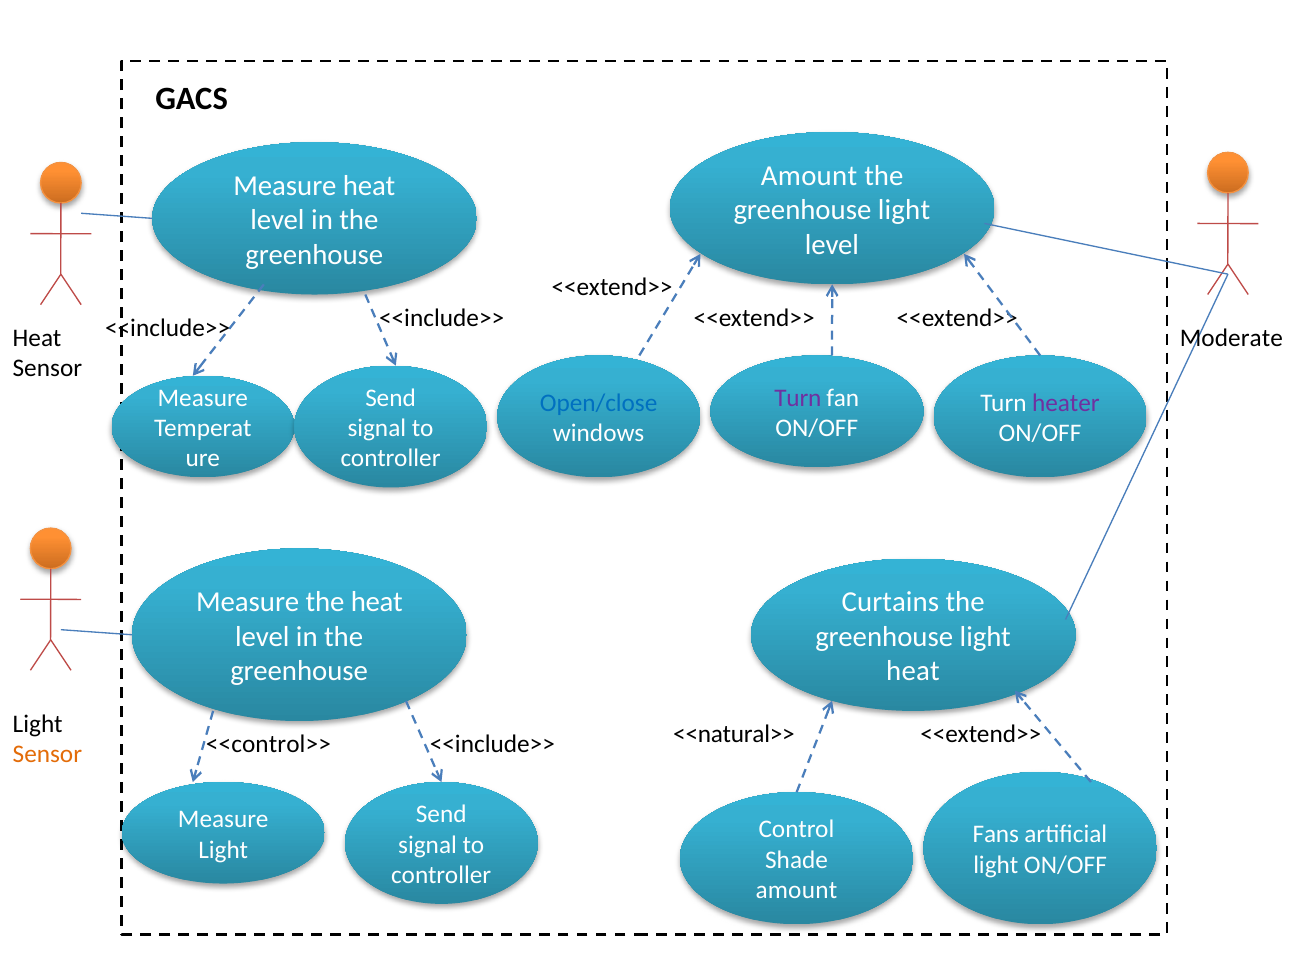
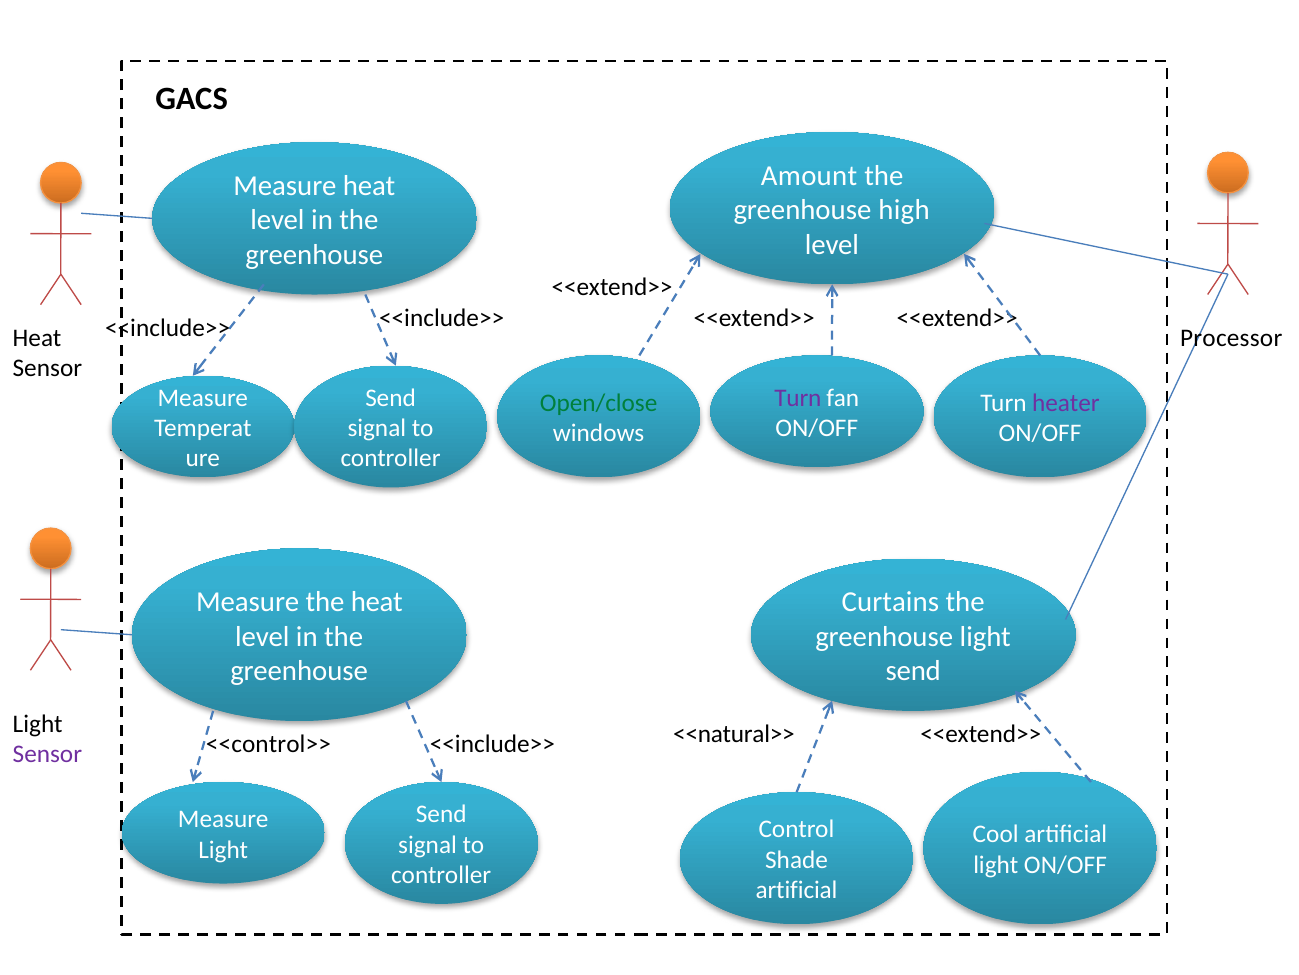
light: light -> high (904, 210)
Moderate: Moderate -> Processor (1231, 338)
Open/close colour: blue -> green (599, 403)
heat: heat -> send (913, 671)
Sensor colour: orange -> purple (47, 754)
Fans: Fans -> Cool (996, 834)
amount: amount -> artificial (797, 890)
